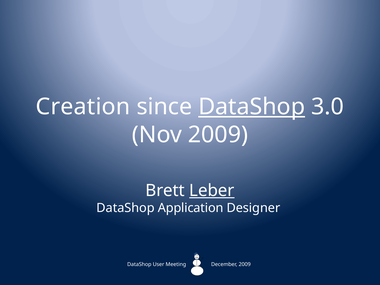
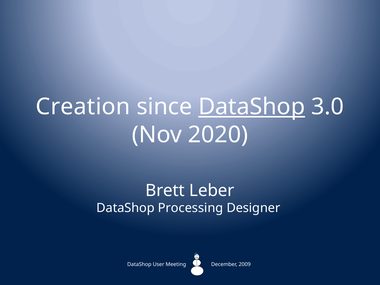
Nov 2009: 2009 -> 2020 (218, 135)
Leber underline: present -> none (212, 191)
Application: Application -> Processing (191, 208)
